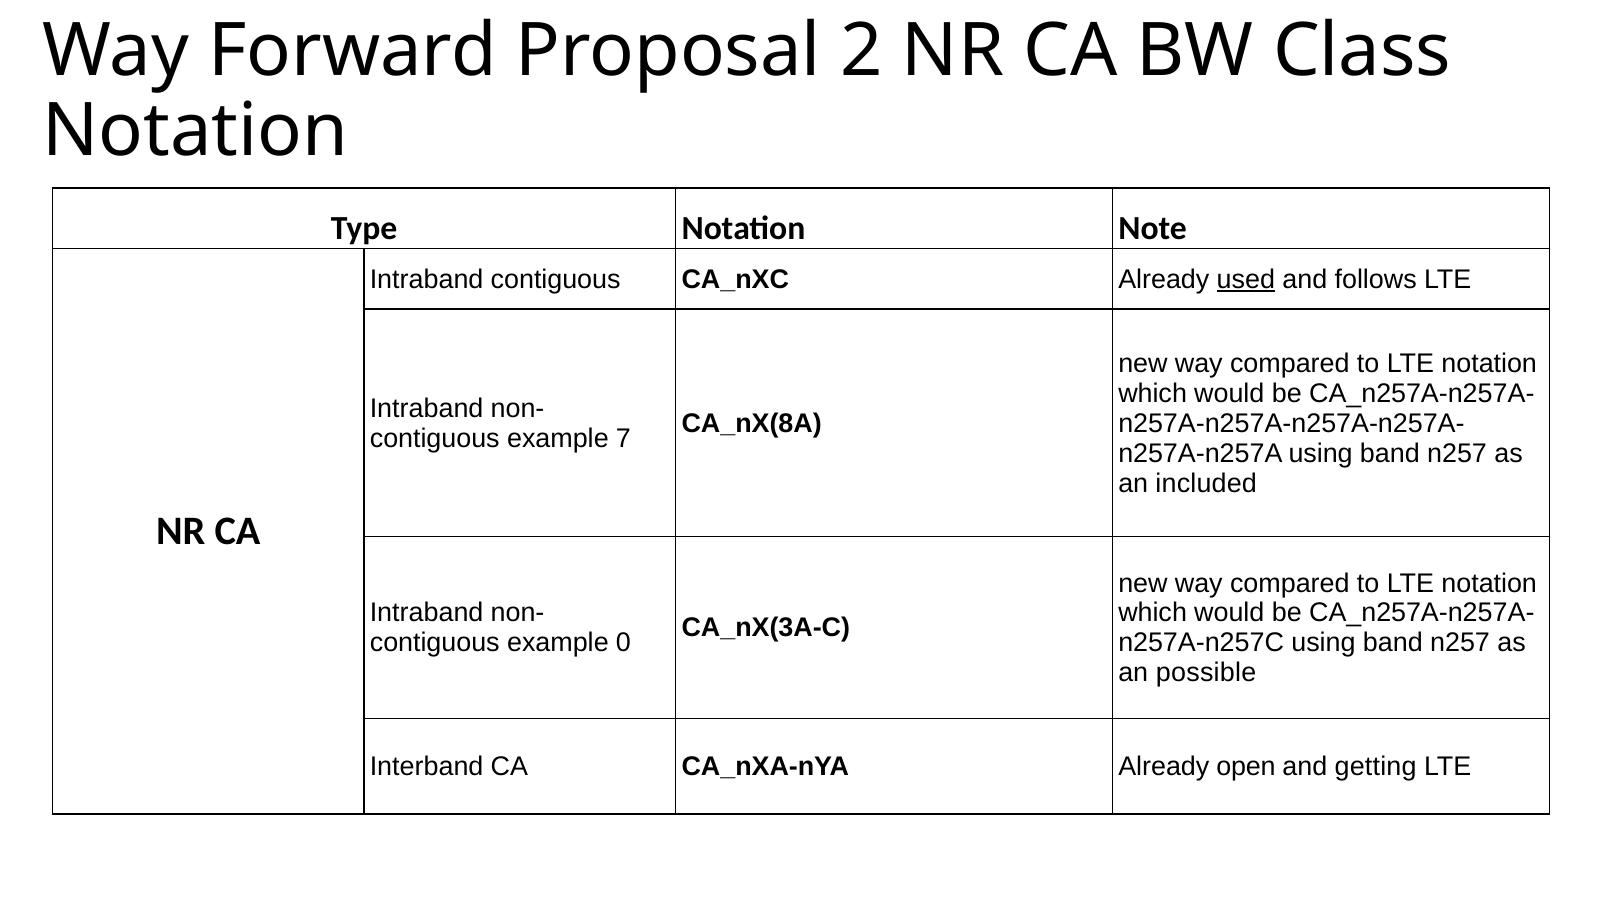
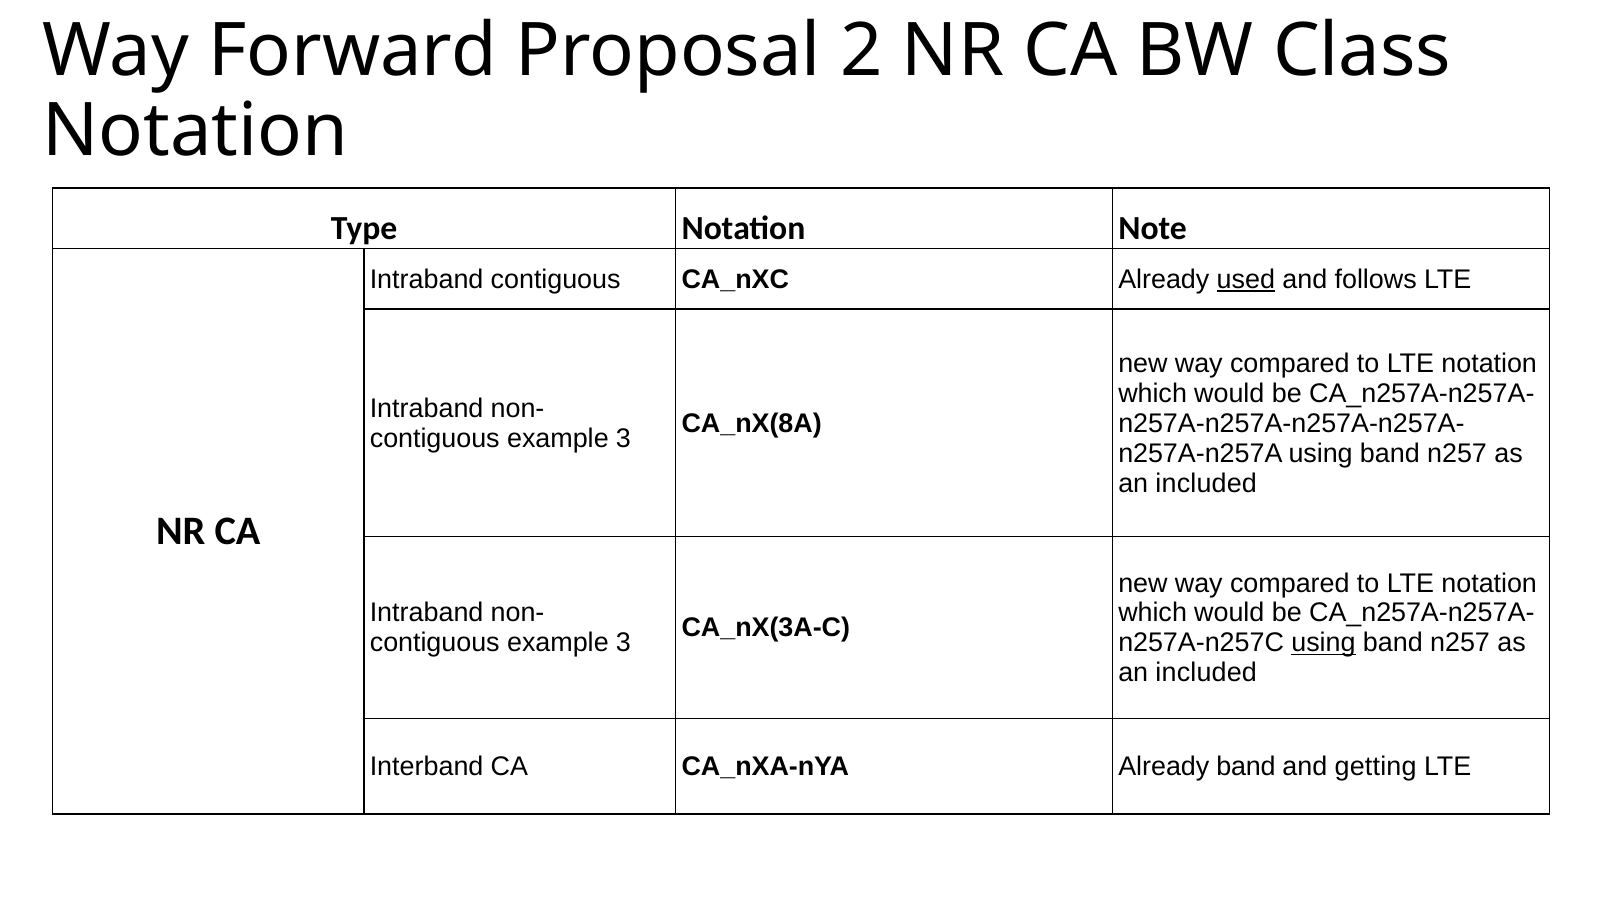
7: 7 -> 3 (623, 438)
0: 0 -> 3 (623, 643)
using underline: none -> present (1323, 643)
possible: possible -> included (1206, 673)
Already open: open -> band (1246, 767)
